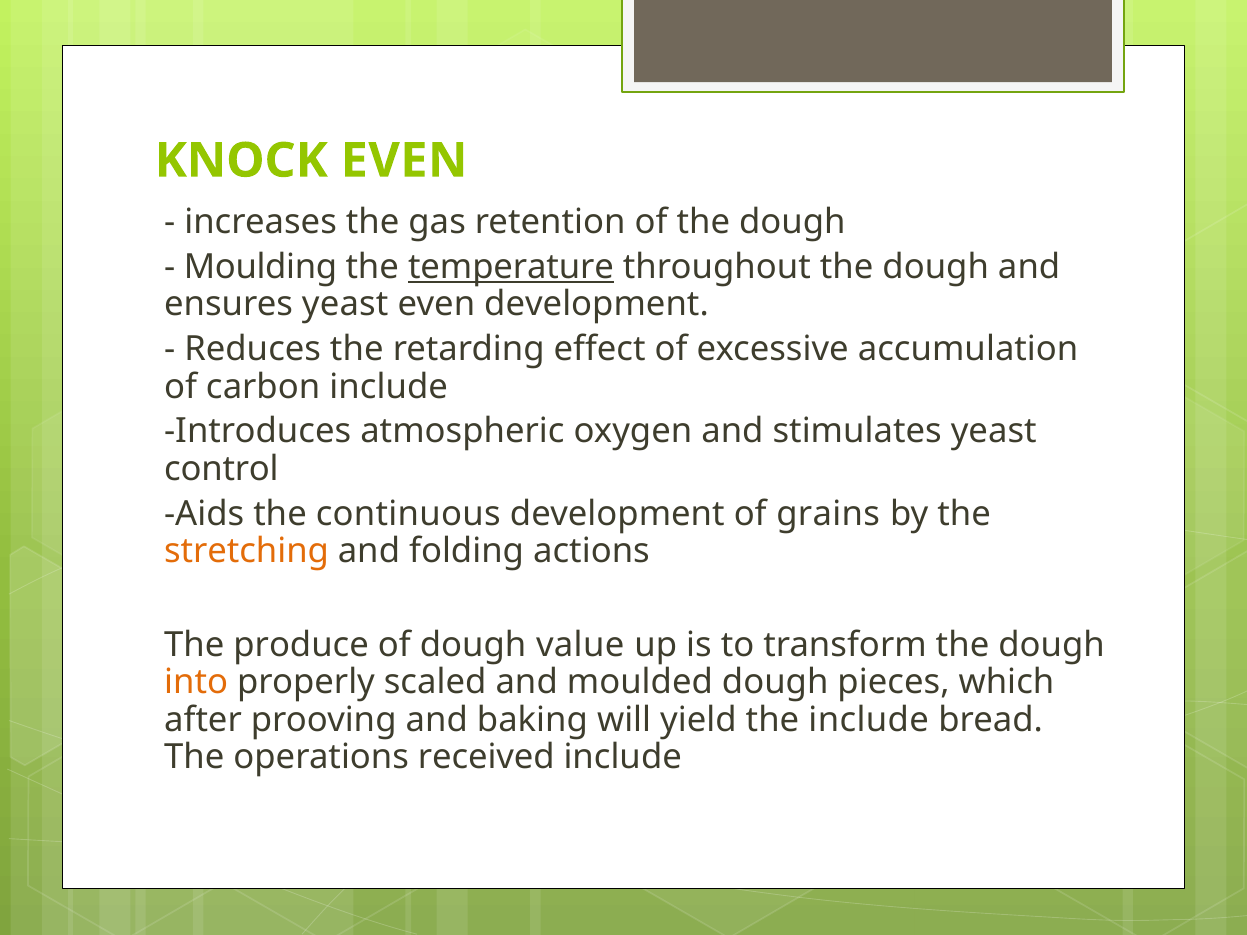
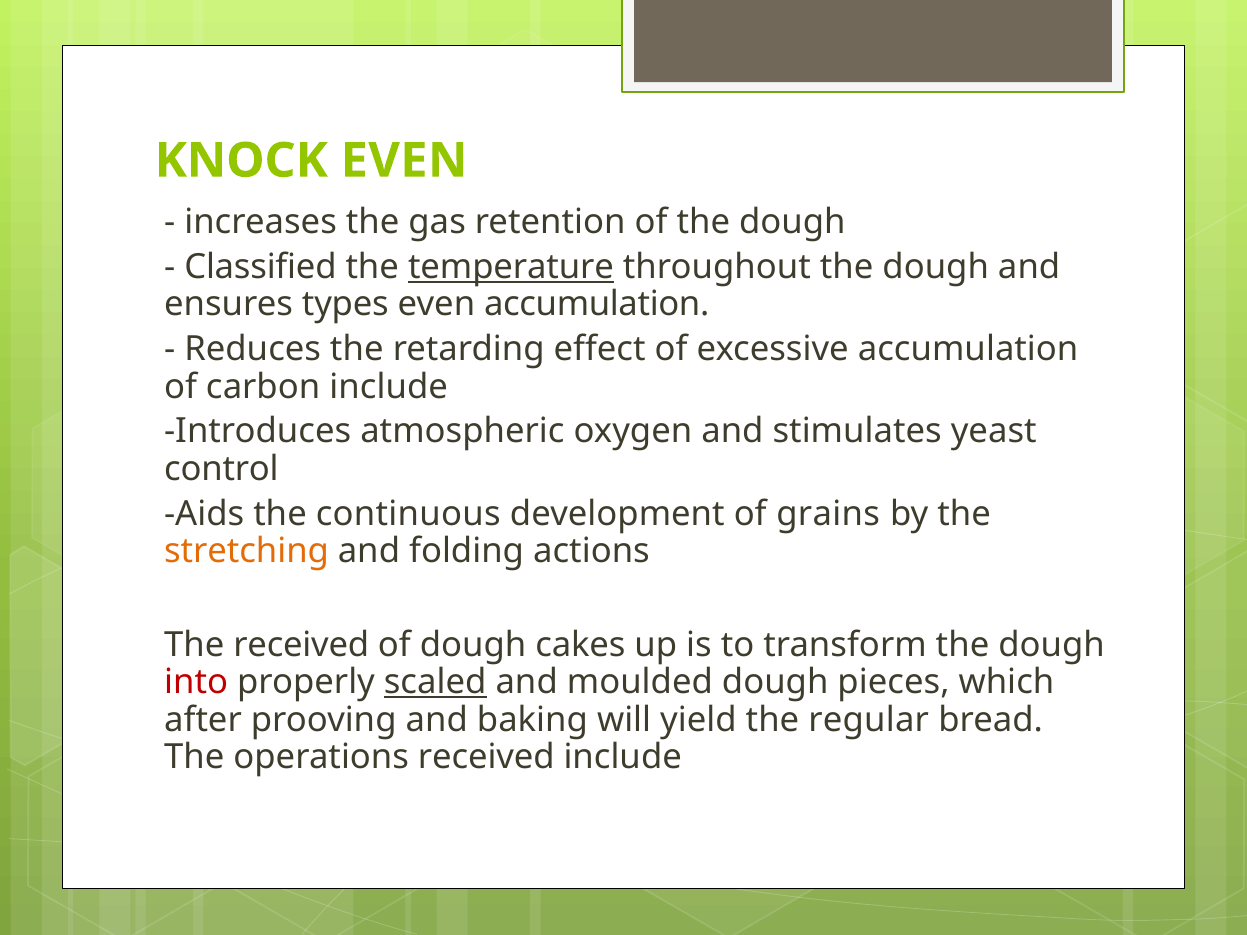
Moulding: Moulding -> Classified (260, 267)
ensures yeast: yeast -> types (345, 304)
even development: development -> accumulation (597, 304)
The produce: produce -> received (301, 645)
value: value -> cakes (580, 645)
into colour: orange -> red (196, 683)
scaled underline: none -> present (435, 683)
the include: include -> regular (869, 720)
